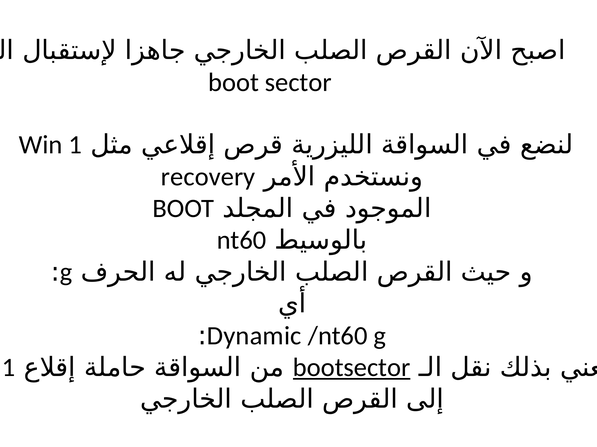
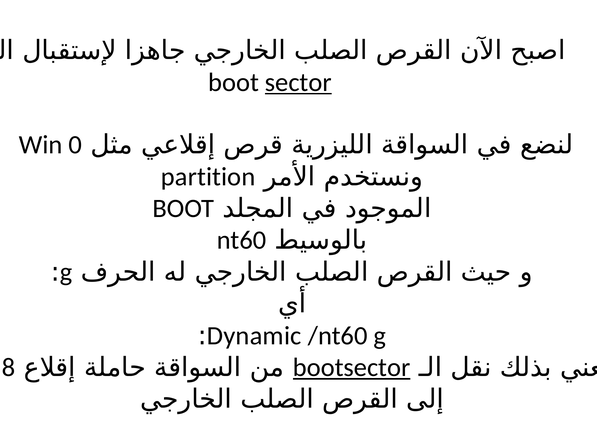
sector underline: none -> present (298, 82)
1: 1 -> 0 (75, 145)
recovery: recovery -> partition (208, 177)
1: 1 -> 8 (9, 368)
